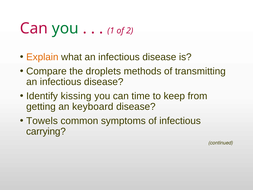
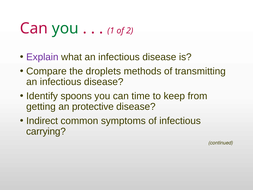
Explain colour: orange -> purple (42, 57)
kissing: kissing -> spoons (76, 96)
keyboard: keyboard -> protective (93, 106)
Towels: Towels -> Indirect (42, 121)
